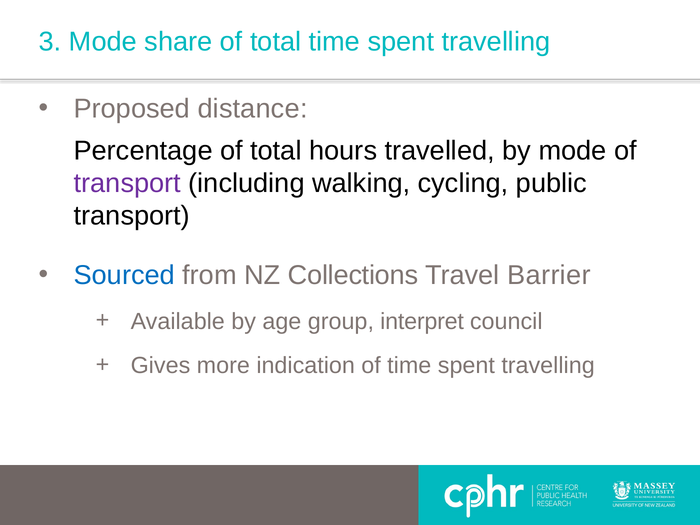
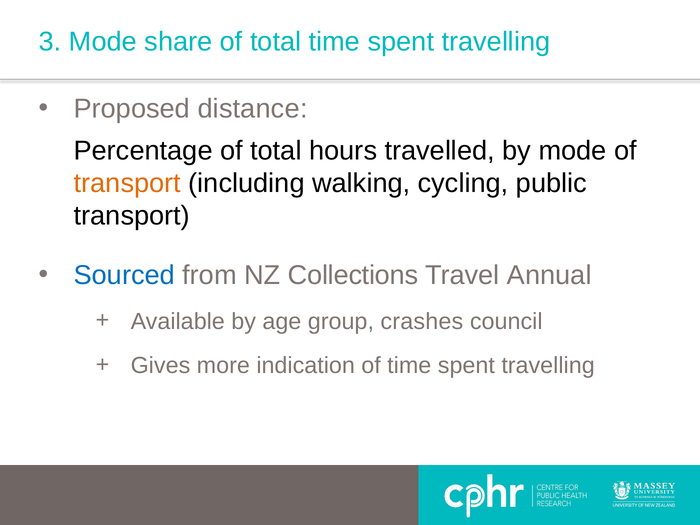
transport colour: purple -> orange (127, 183)
Barrier: Barrier -> Annual (549, 275)
interpret: interpret -> crashes (422, 321)
